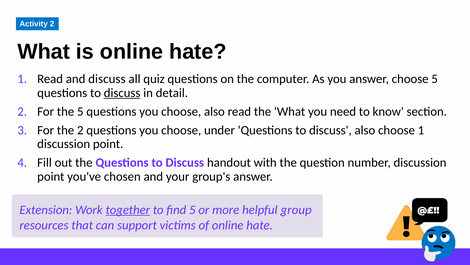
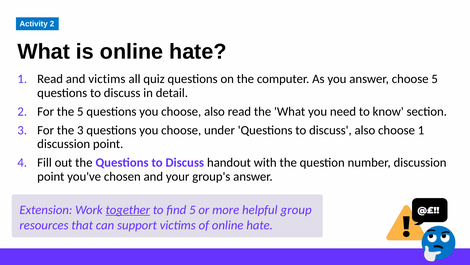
and discuss: discuss -> victims (107, 79)
discuss underline: present -> none (122, 93)
the 2: 2 -> 3 (80, 130)
